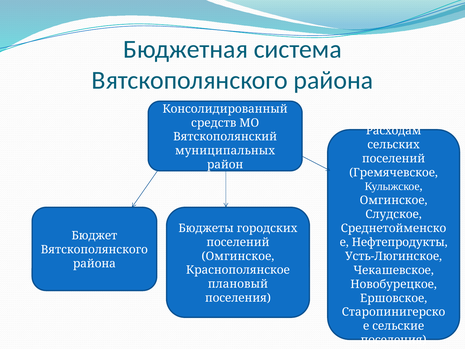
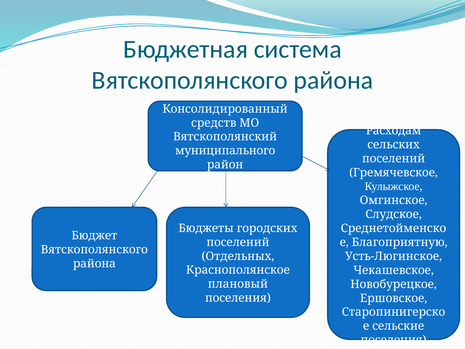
муниципальных: муниципальных -> муниципального (225, 151)
Нефтепродукты: Нефтепродукты -> Благоприятную (400, 242)
Омгинское: Омгинское -> Отдельных (238, 256)
